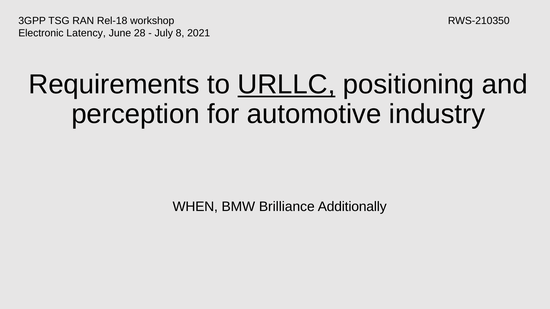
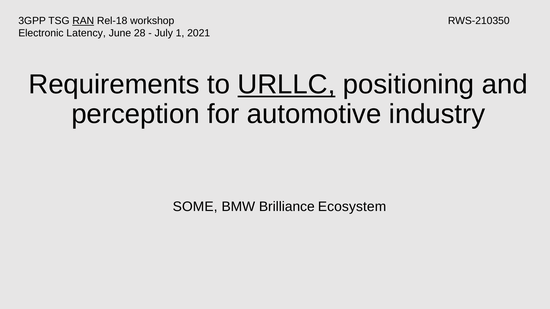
RAN underline: none -> present (83, 21)
8: 8 -> 1 (180, 33)
WHEN: WHEN -> SOME (195, 207)
Additionally: Additionally -> Ecosystem (352, 207)
